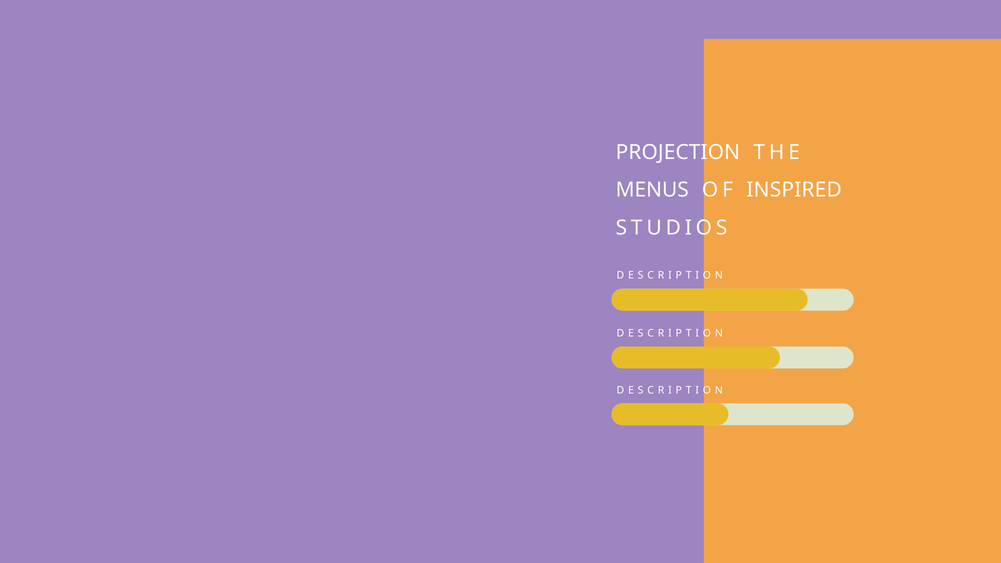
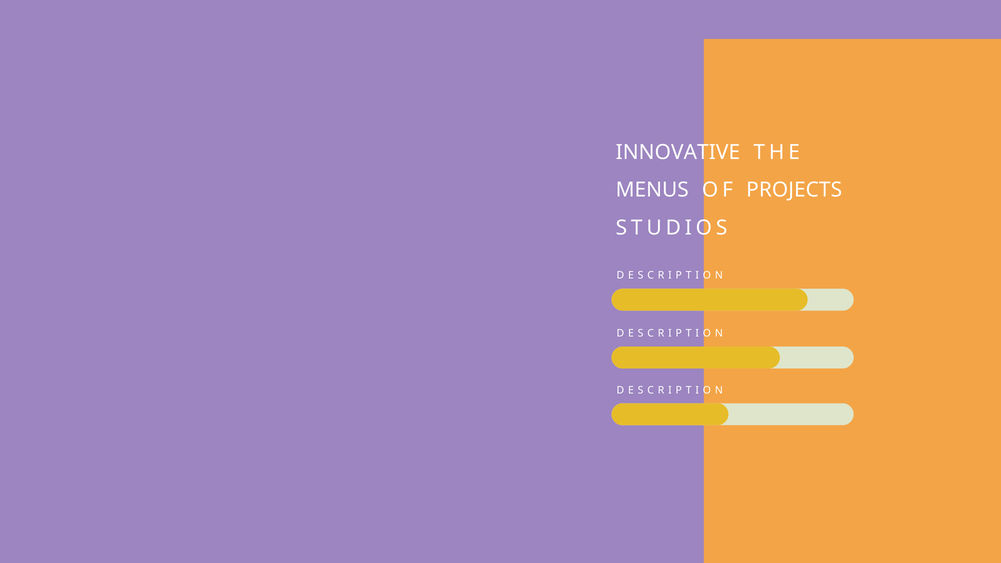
PROJECTION: PROJECTION -> INNOVATIVE (678, 153)
INSPIRED: INSPIRED -> PROJECTS (794, 190)
